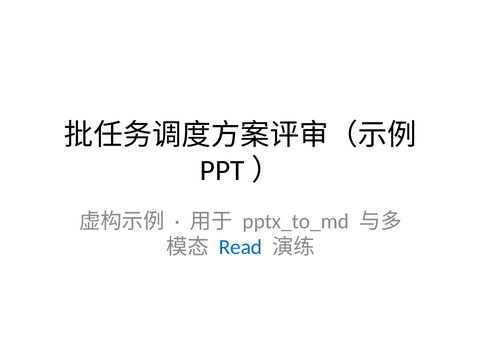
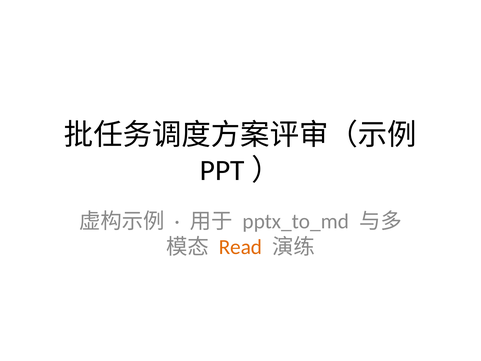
Read colour: blue -> orange (240, 247)
